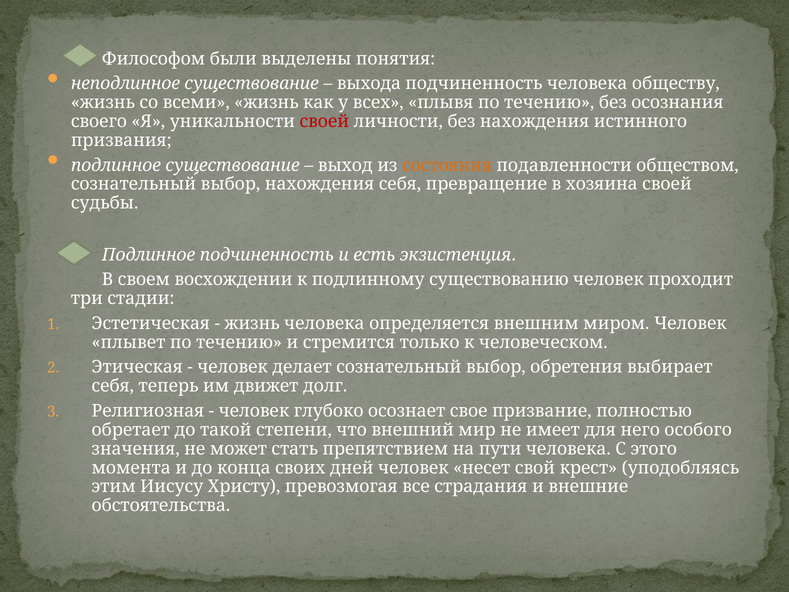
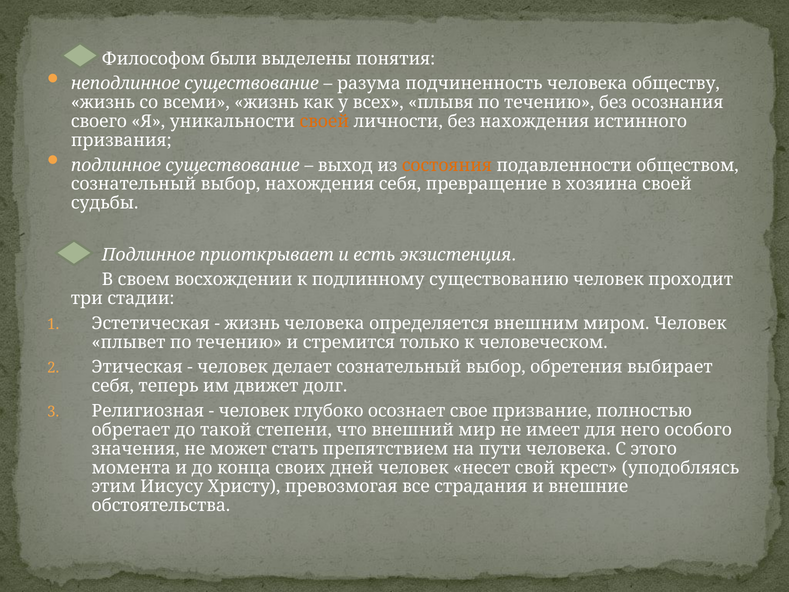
выхода: выхода -> разума (369, 84)
своей colour: red -> orange (324, 121)
Подлинное подчиненность: подчиненность -> приоткрывает (267, 255)
